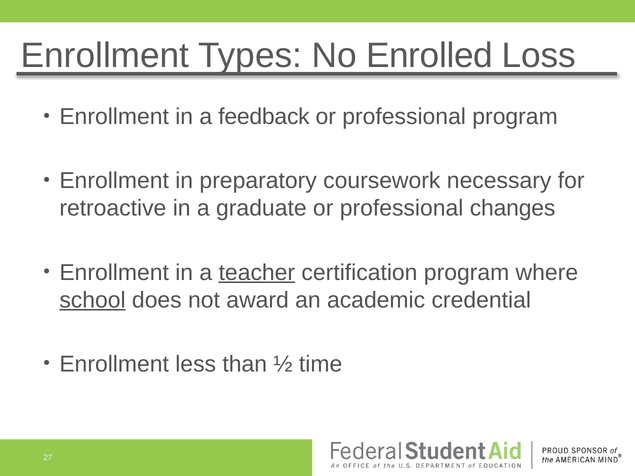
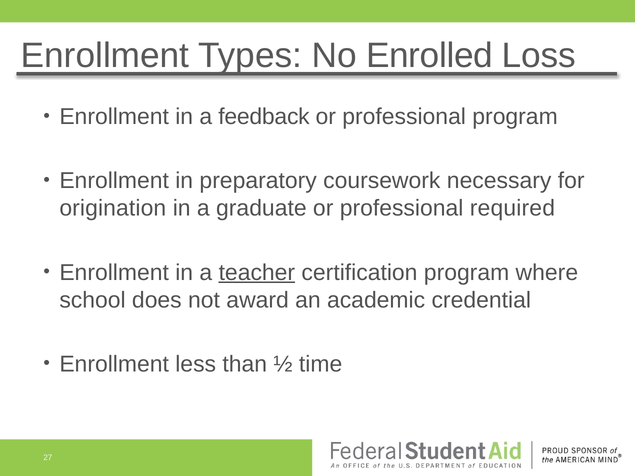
retroactive: retroactive -> origination (113, 209)
changes: changes -> required (512, 209)
school underline: present -> none (93, 300)
